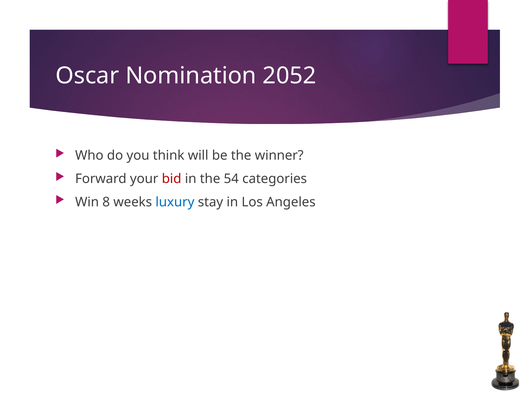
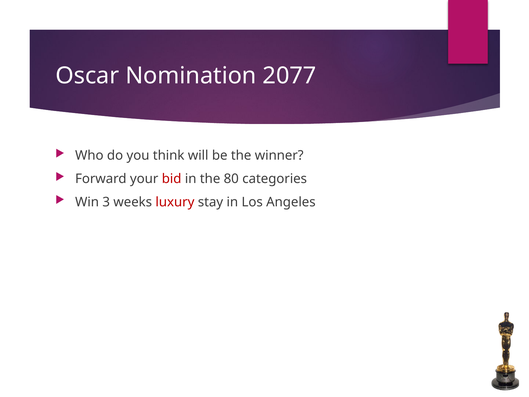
2052: 2052 -> 2077 (290, 76)
54: 54 -> 80 (231, 179)
8: 8 -> 3 (106, 202)
luxury colour: blue -> red (175, 202)
